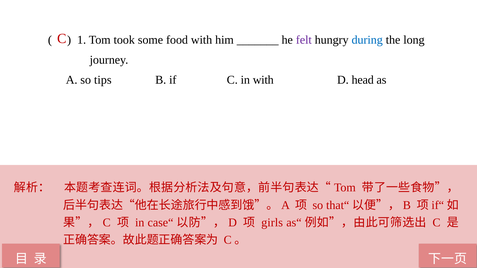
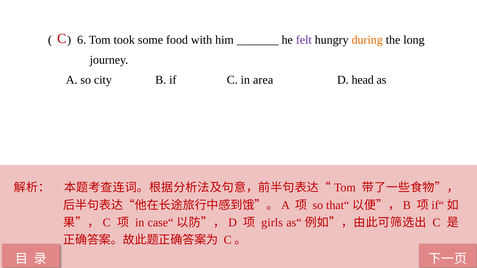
1: 1 -> 6 (82, 40)
during colour: blue -> orange (367, 40)
tips: tips -> city (103, 80)
in with: with -> area (263, 80)
